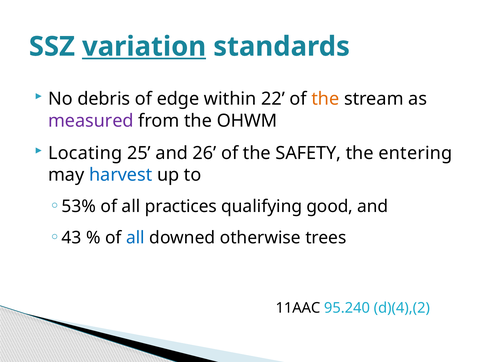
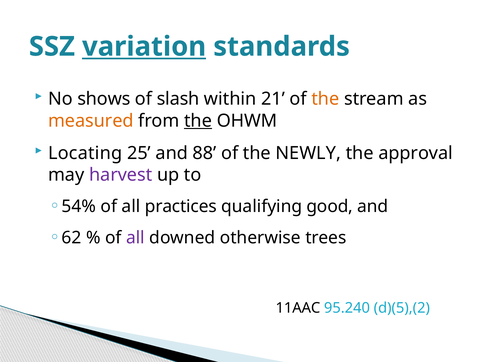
debris: debris -> shows (104, 99)
edge: edge -> slash (178, 99)
22: 22 -> 21 (273, 99)
measured colour: purple -> orange (91, 121)
the underline: none -> present (198, 121)
26: 26 -> 88 (205, 153)
SAFETY: SAFETY -> NEWLY (308, 153)
entering: entering -> approval (416, 153)
harvest colour: blue -> purple (121, 175)
53%: 53% -> 54% (79, 206)
43: 43 -> 62 (72, 237)
all colour: blue -> purple (135, 237)
d)(4),(2: d)(4),(2 -> d)(5),(2 (402, 308)
